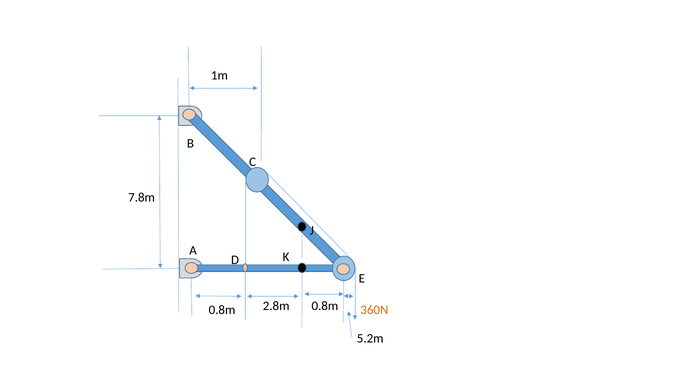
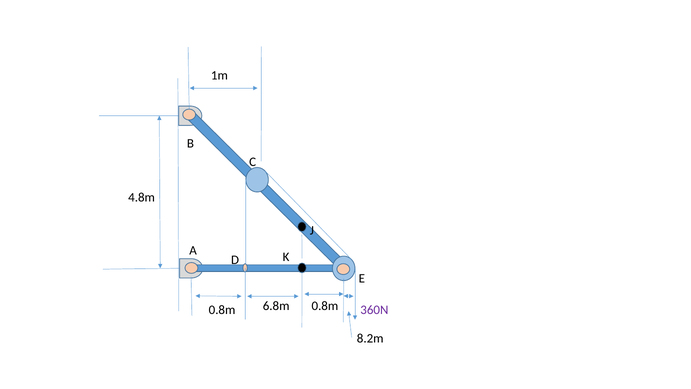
7.8m: 7.8m -> 4.8m (142, 197)
2.8m: 2.8m -> 6.8m (276, 306)
360N colour: orange -> purple (374, 310)
5.2m: 5.2m -> 8.2m (370, 338)
